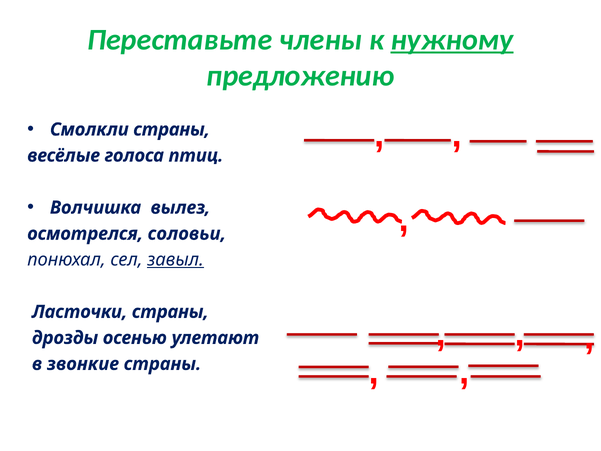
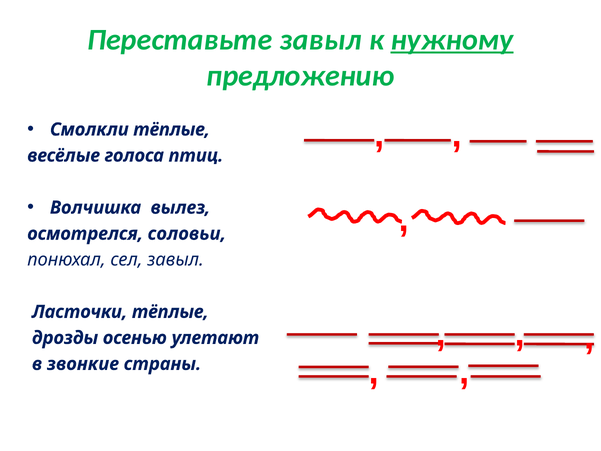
Переставьте члены: члены -> завыл (321, 40)
Смолкли страны: страны -> тёплые (172, 129)
завыл underline: present -> none (176, 260)
Ласточки страны: страны -> тёплые (170, 312)
